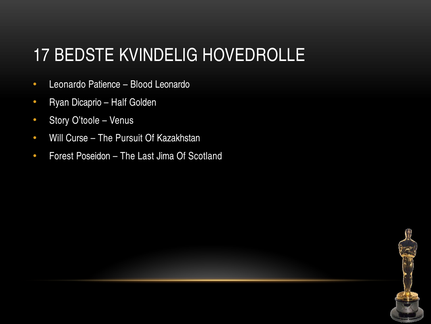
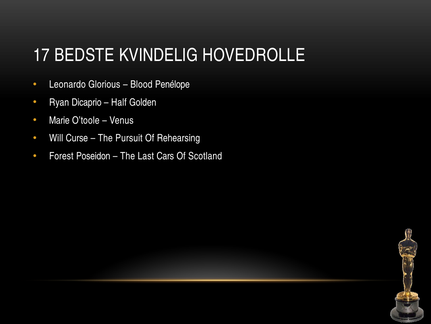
Patience: Patience -> Glorious (104, 84)
Blood Leonardo: Leonardo -> Penélope (172, 84)
Story: Story -> Marie (59, 120)
Kazakhstan: Kazakhstan -> Rehearsing (178, 138)
Jima: Jima -> Cars (165, 156)
